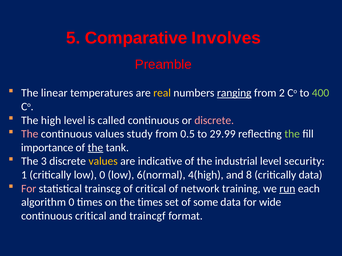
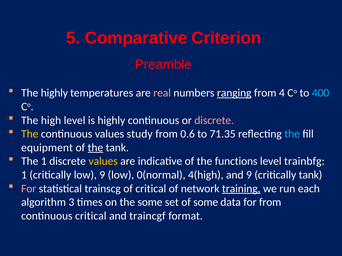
Involves: Involves -> Criterion (226, 38)
The linear: linear -> highly (54, 93)
real colour: yellow -> pink (162, 93)
2: 2 -> 4 (282, 93)
400 colour: light green -> light blue (321, 93)
is called: called -> highly (111, 120)
The colour: pink -> yellow (30, 134)
0.5: 0.5 -> 0.6 (188, 134)
29.99: 29.99 -> 71.35 (223, 134)
the colour: light green -> light blue (292, 134)
importance: importance -> equipment (47, 148)
The 3: 3 -> 1 (44, 162)
industrial: industrial -> functions (236, 162)
security: security -> trainbfg (304, 162)
low 0: 0 -> 9 (102, 175)
6(normal: 6(normal -> 0(normal (161, 175)
and 8: 8 -> 9 (249, 175)
critically data: data -> tank (310, 175)
training underline: none -> present (241, 189)
run underline: present -> none (287, 189)
algorithm 0: 0 -> 3 (71, 203)
the times: times -> some (150, 203)
for wide: wide -> from (270, 203)
